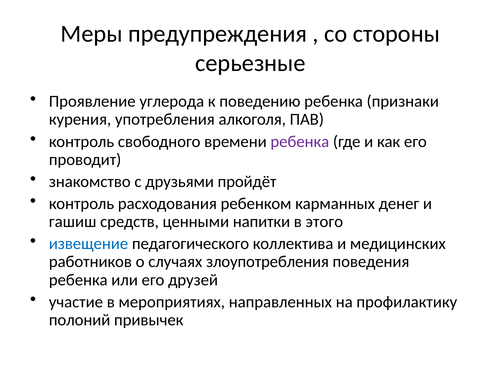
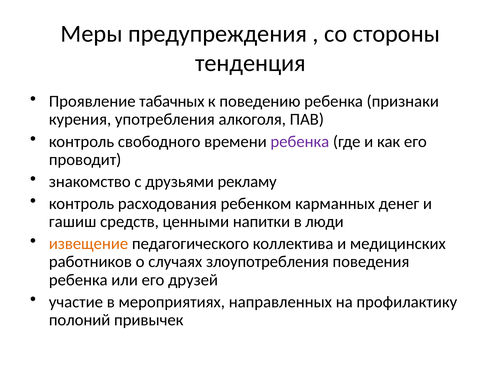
серьезные: серьезные -> тенденция (251, 63)
углерода: углерода -> табачных (172, 101)
пройдёт: пройдёт -> рекламу (247, 181)
этого: этого -> люди (324, 222)
извещение colour: blue -> orange (89, 244)
